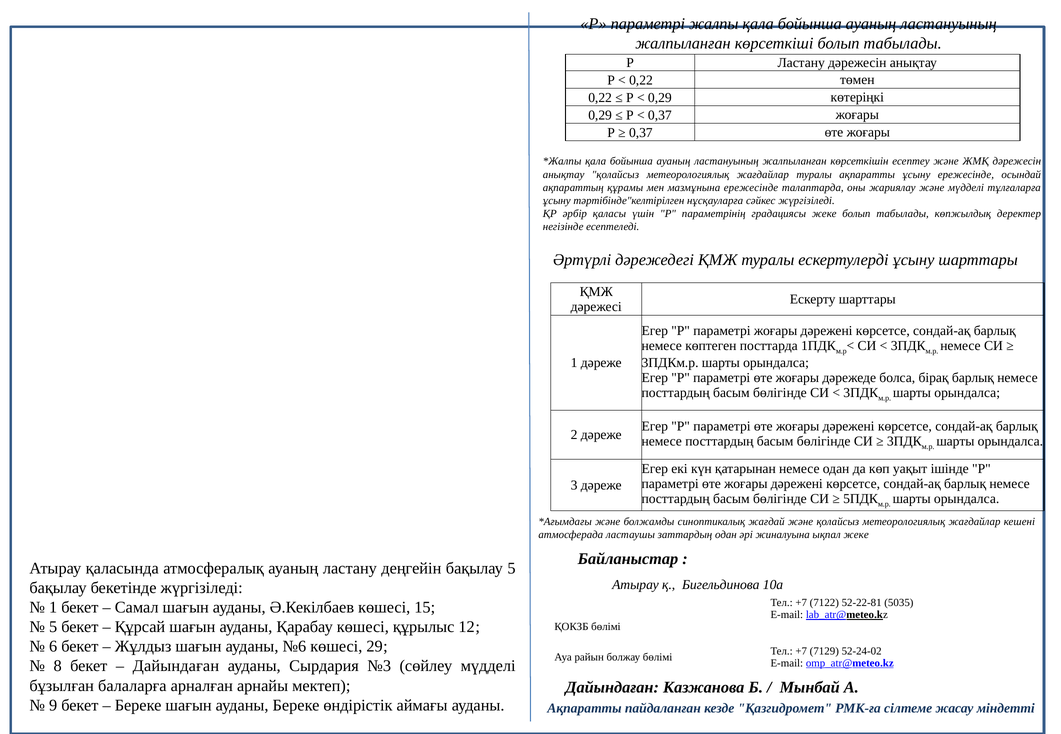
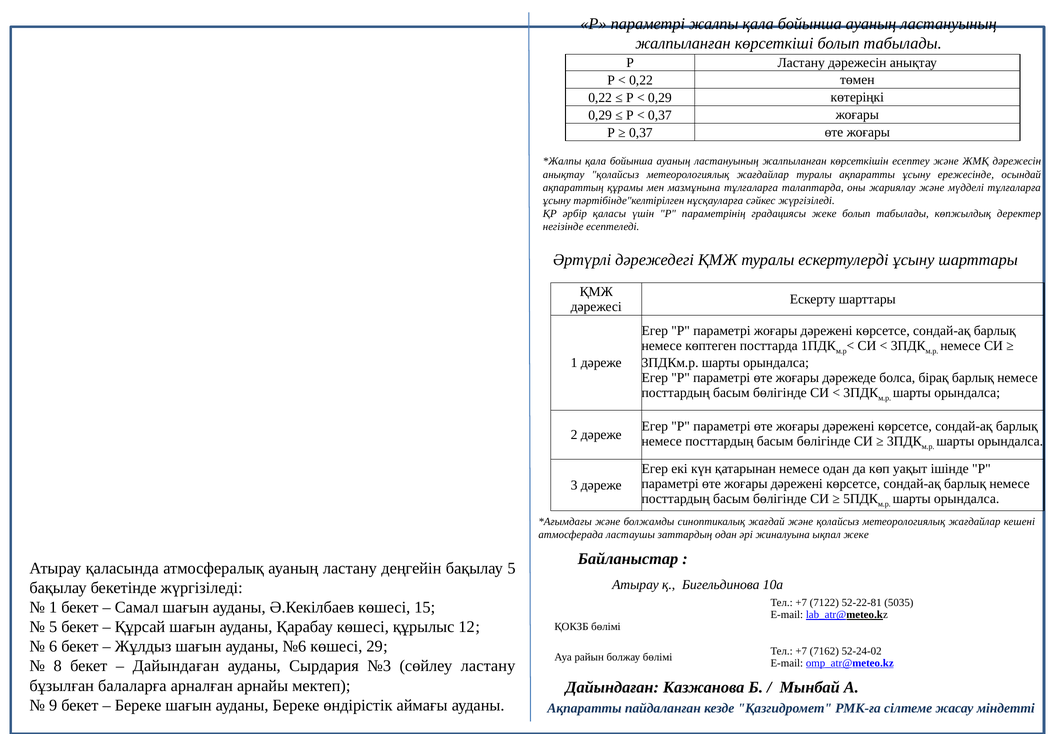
мазмұнына ережесінде: ережесінде -> тұлғаларға (751, 188)
7129: 7129 -> 7162 (824, 652)
сөйлеу мүдделі: мүдделі -> ластану (488, 667)
